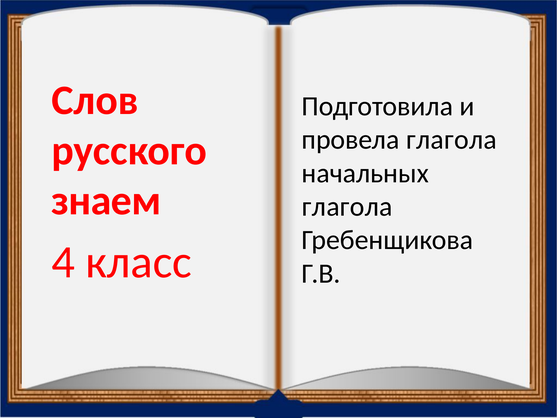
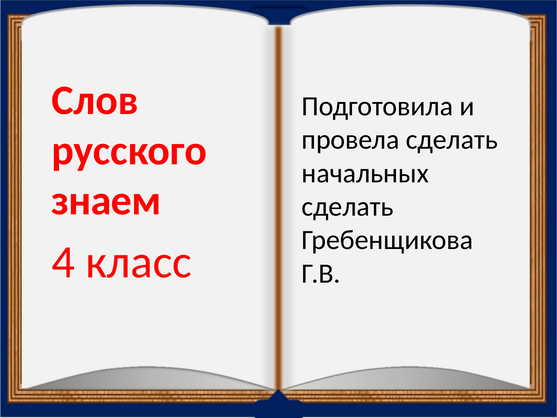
провела глагола: глагола -> сделать (452, 140)
глагола: глагола -> сделать (347, 206)
